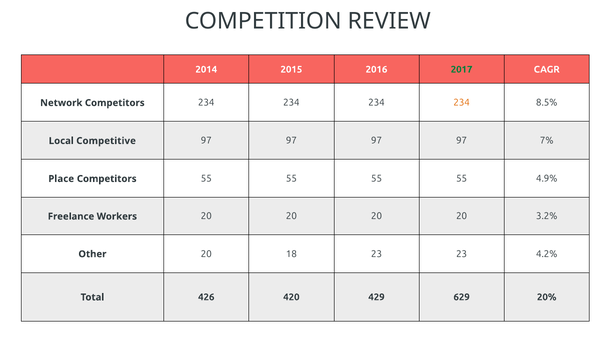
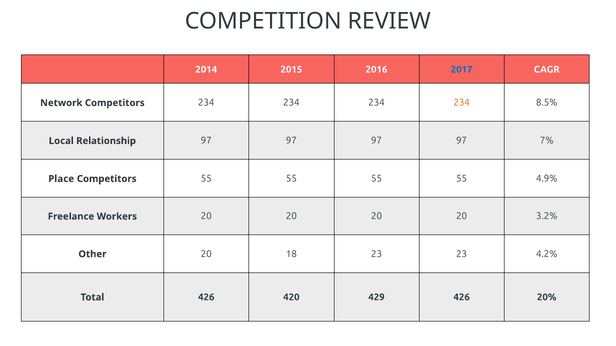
2017 colour: green -> blue (462, 70)
Competitive: Competitive -> Relationship (106, 141)
429 629: 629 -> 426 (462, 298)
